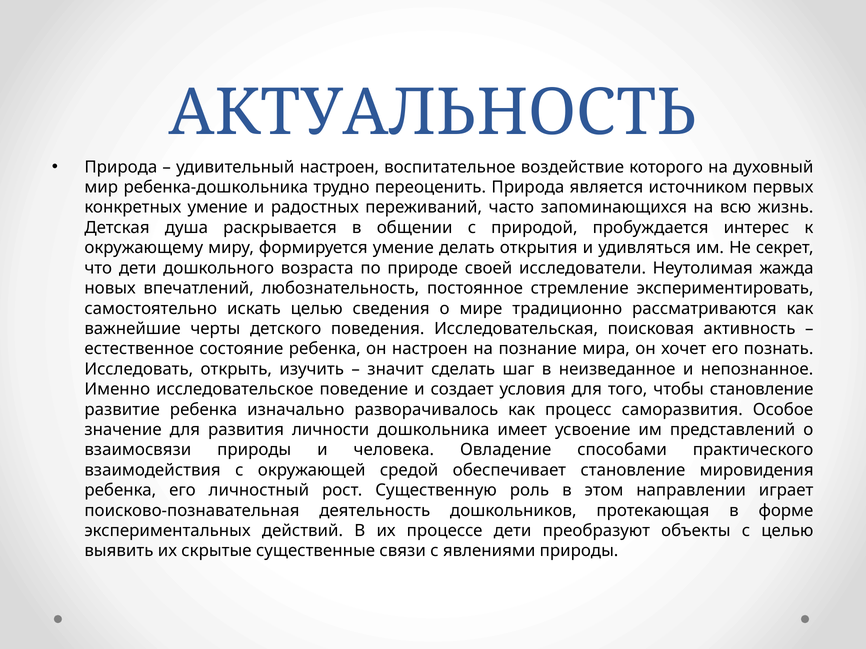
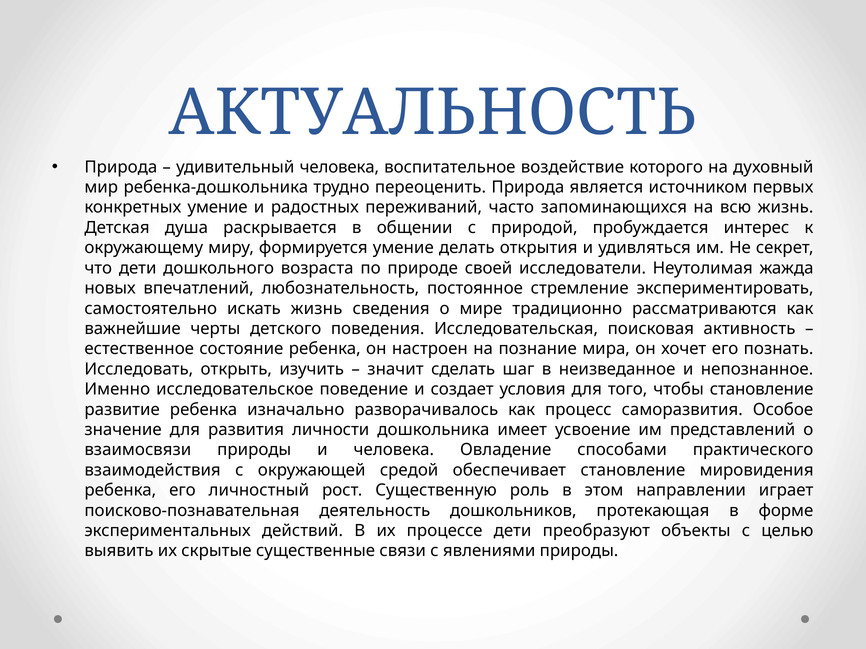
удивительный настроен: настроен -> человека (339, 167)
искать целью: целью -> жизнь (317, 309)
